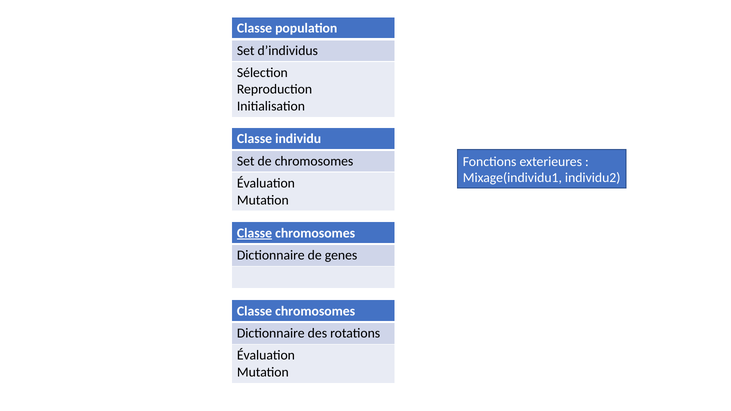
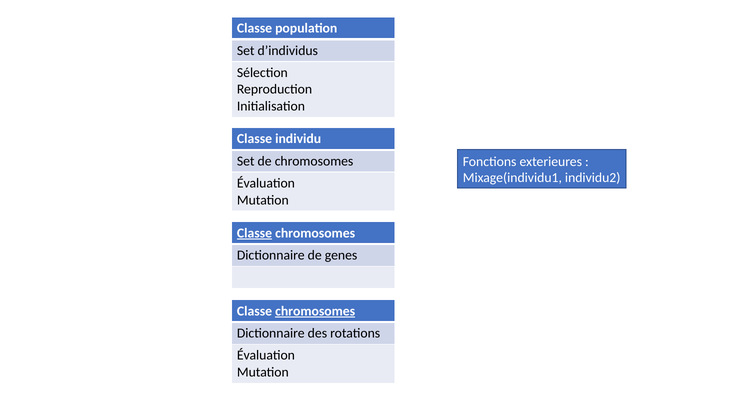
chromosomes underline: none -> present (315, 311)
